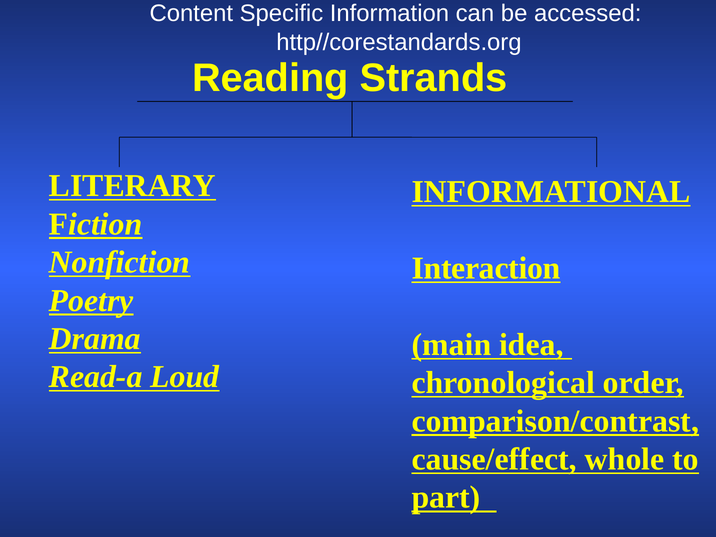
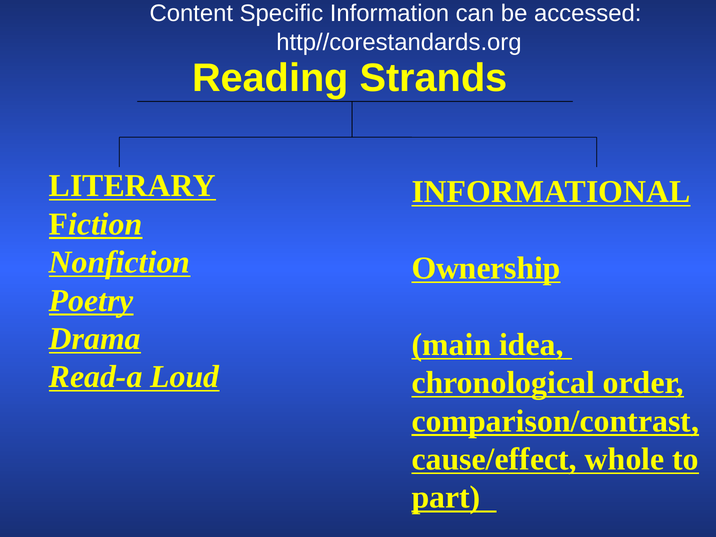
Interaction: Interaction -> Ownership (486, 268)
